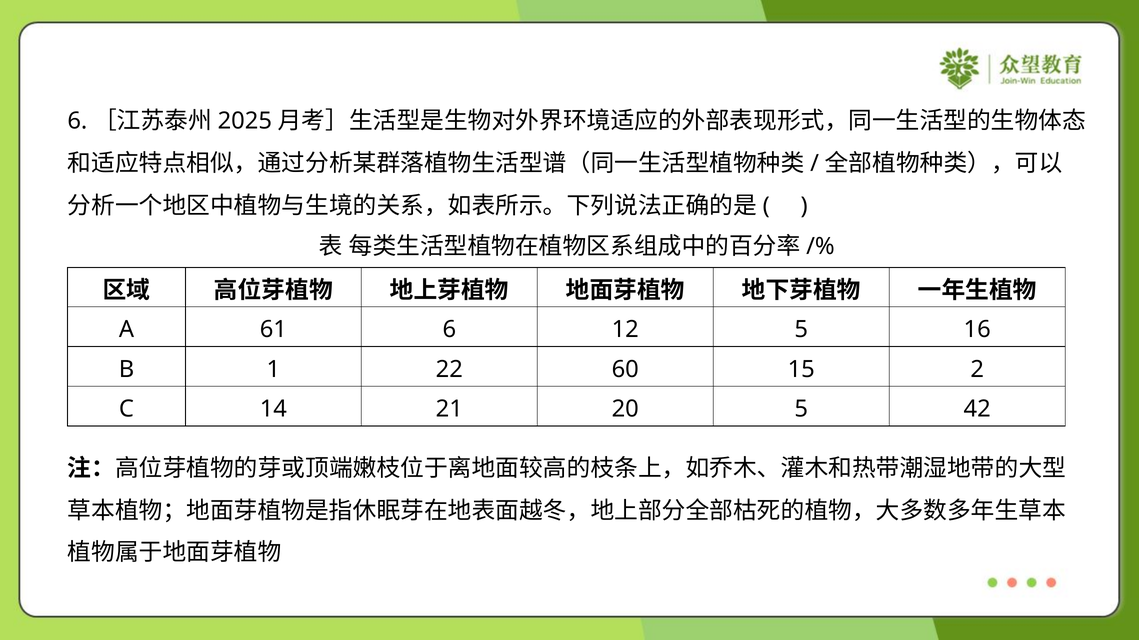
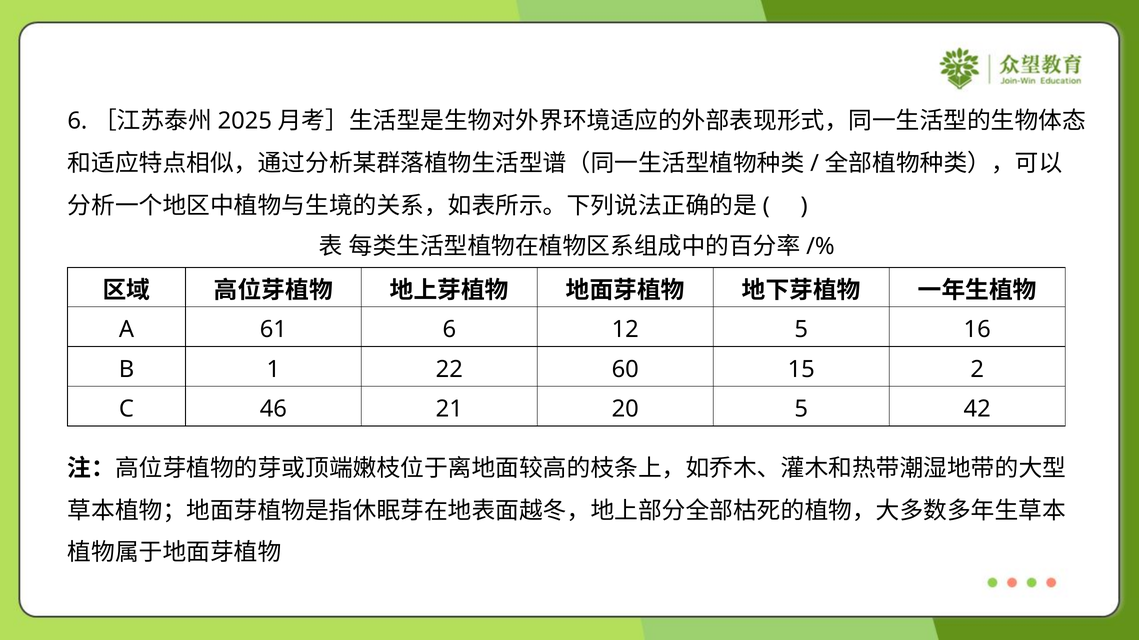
14: 14 -> 46 (273, 410)
